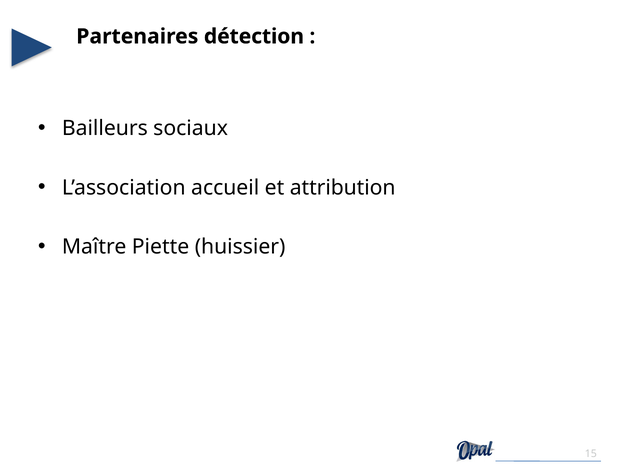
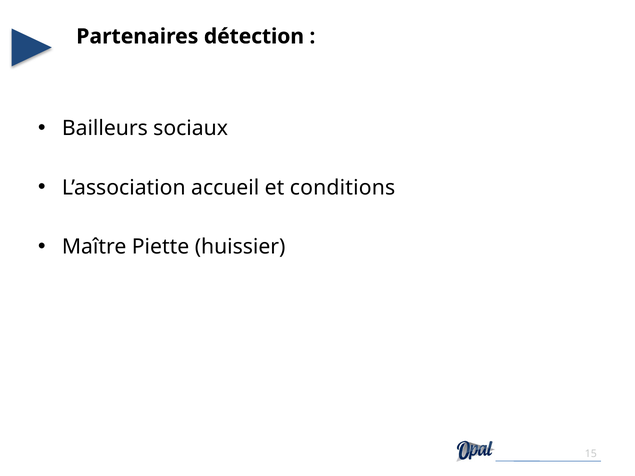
attribution: attribution -> conditions (343, 188)
